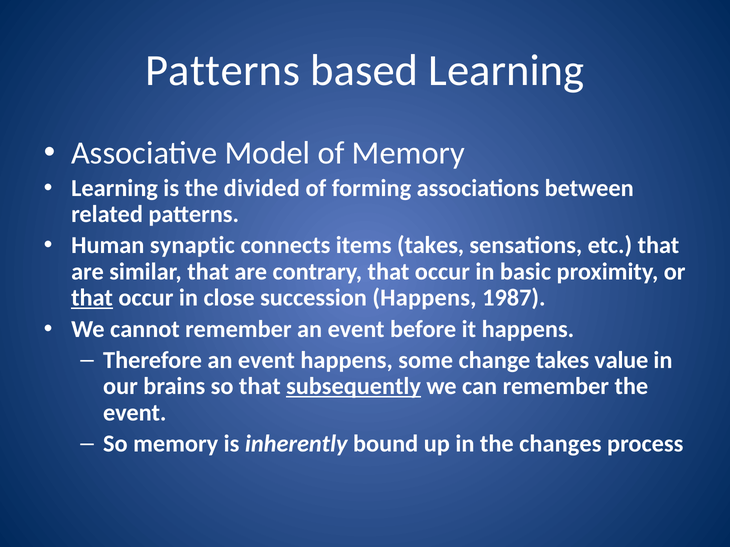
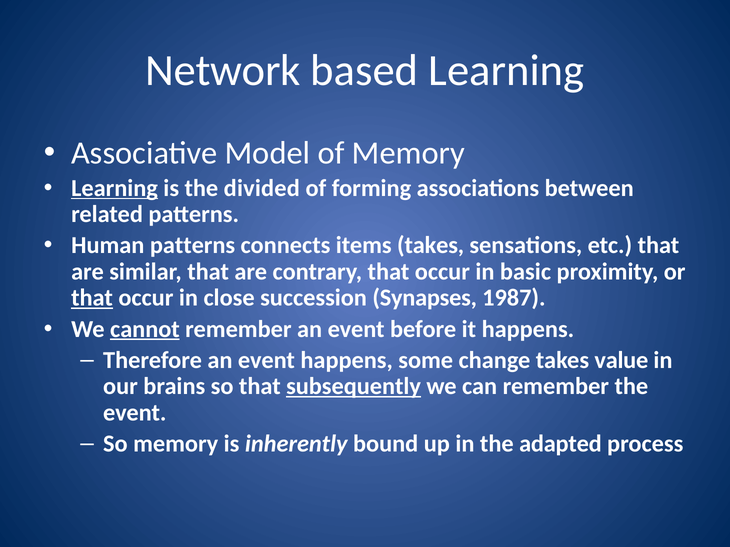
Patterns: Patterns -> Network (223, 71)
Learning underline: none -> present (115, 188)
Human synaptic: synaptic -> patterns (193, 246)
succession Happens: Happens -> Synapses (425, 298)
cannot underline: none -> present (145, 329)
changes: changes -> adapted (560, 444)
